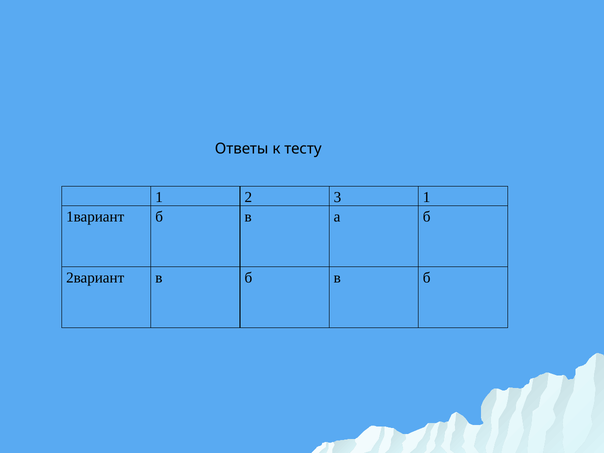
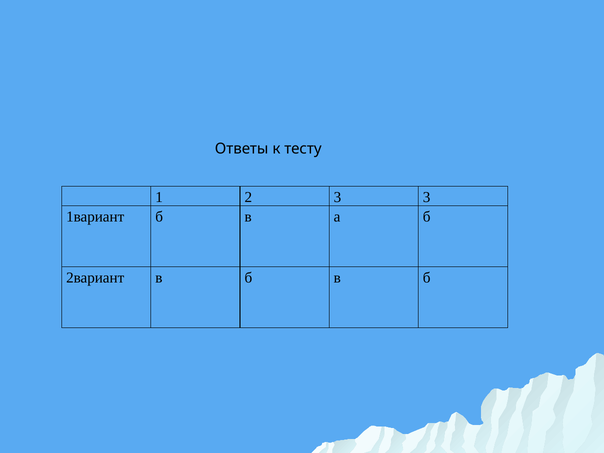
3 1: 1 -> 3 (427, 197)
